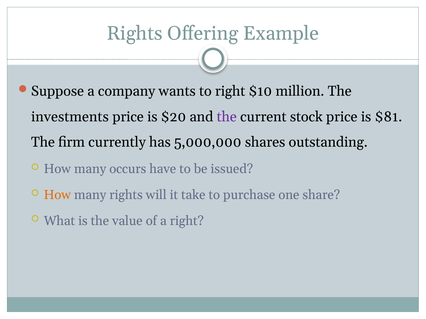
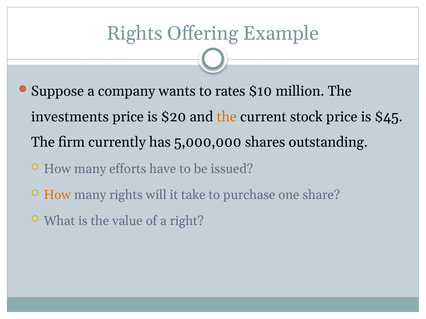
to right: right -> rates (230, 91)
the colour: purple -> orange (227, 117)
$81: $81 -> $45 (389, 117)
occurs: occurs -> efforts (128, 169)
